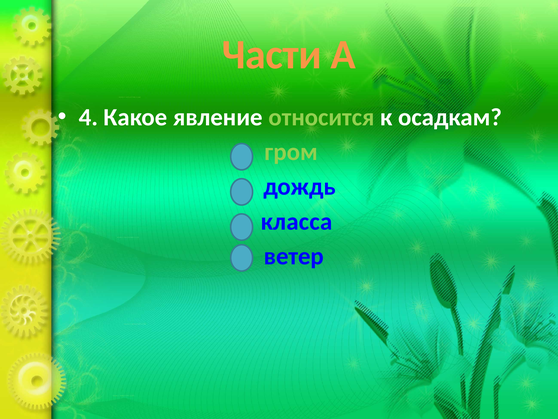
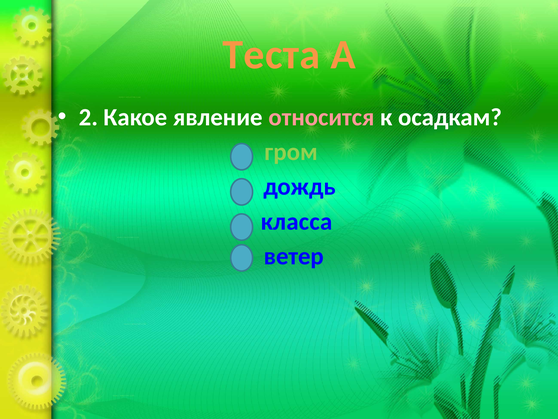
Части: Части -> Теста (271, 55)
4: 4 -> 2 (88, 117)
относится colour: light green -> pink (322, 117)
